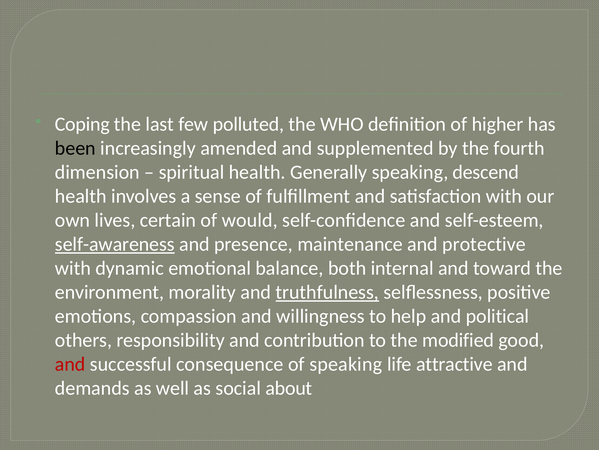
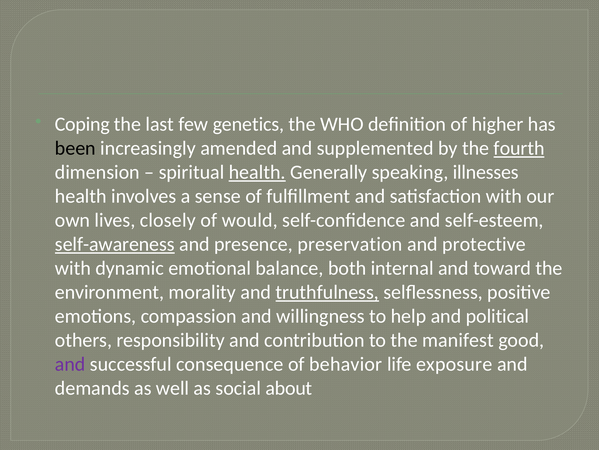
polluted: polluted -> genetics (248, 124)
fourth underline: none -> present (519, 148)
health underline: none -> present (257, 172)
descend: descend -> illnesses (486, 172)
certain: certain -> closely (168, 220)
maintenance: maintenance -> preservation (350, 244)
modified: modified -> manifest (458, 340)
and colour: red -> purple (70, 364)
of speaking: speaking -> behavior (346, 364)
attractive: attractive -> exposure (454, 364)
